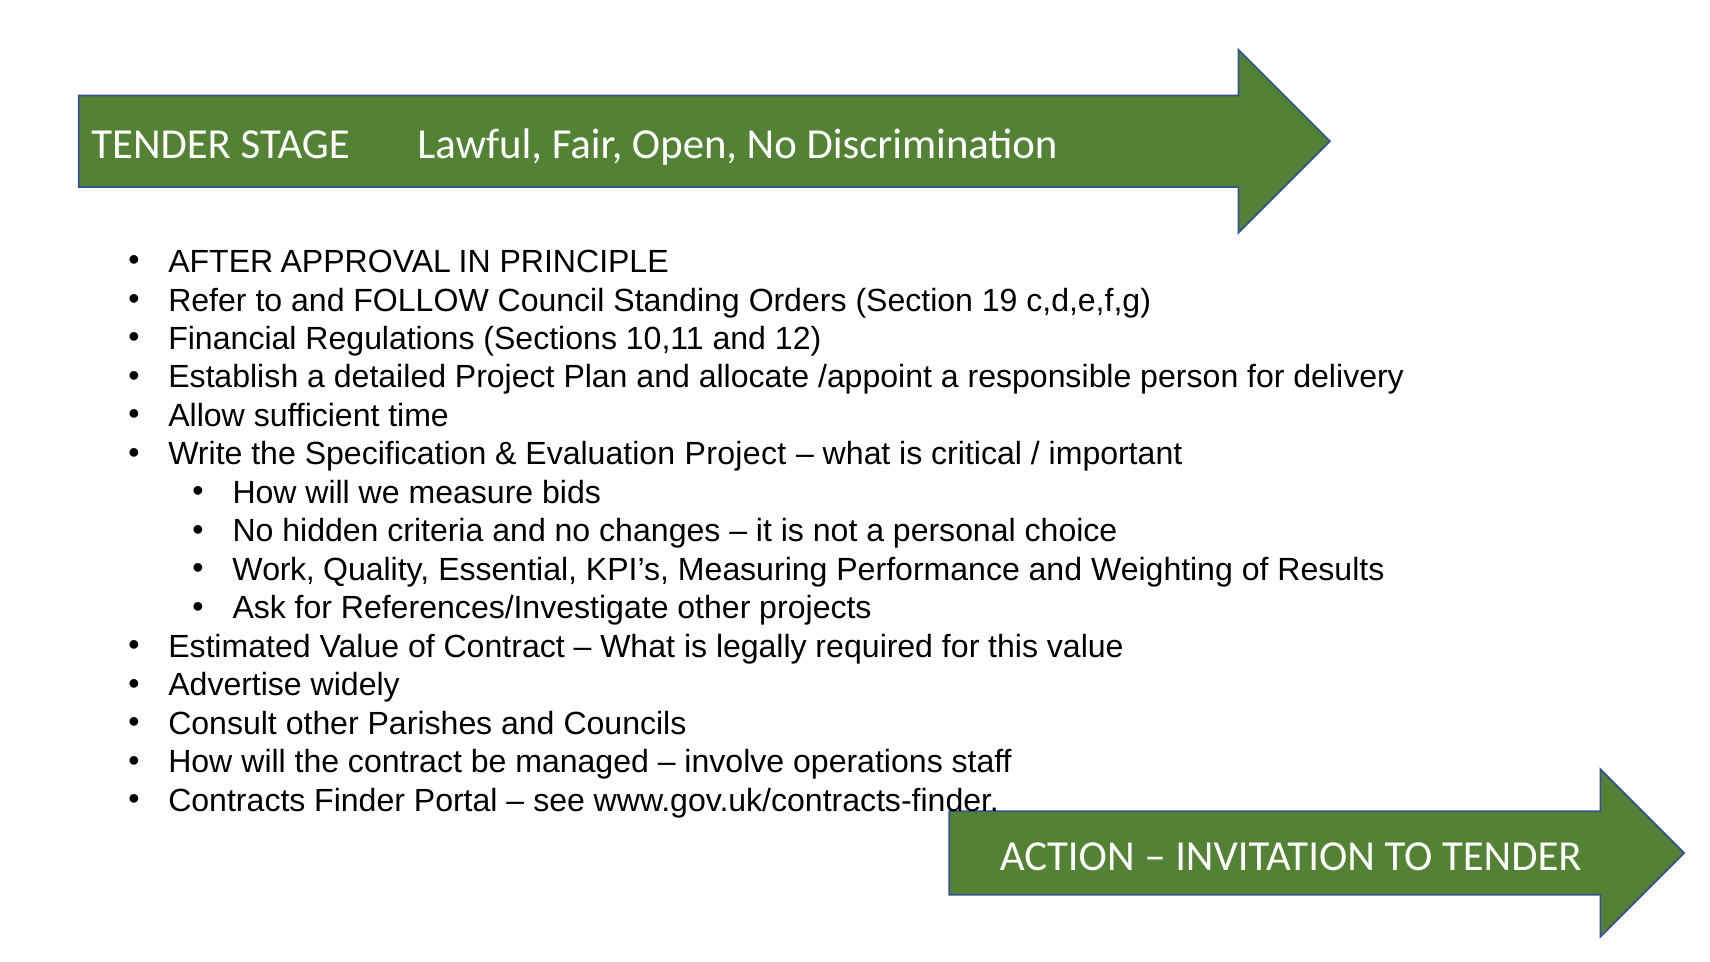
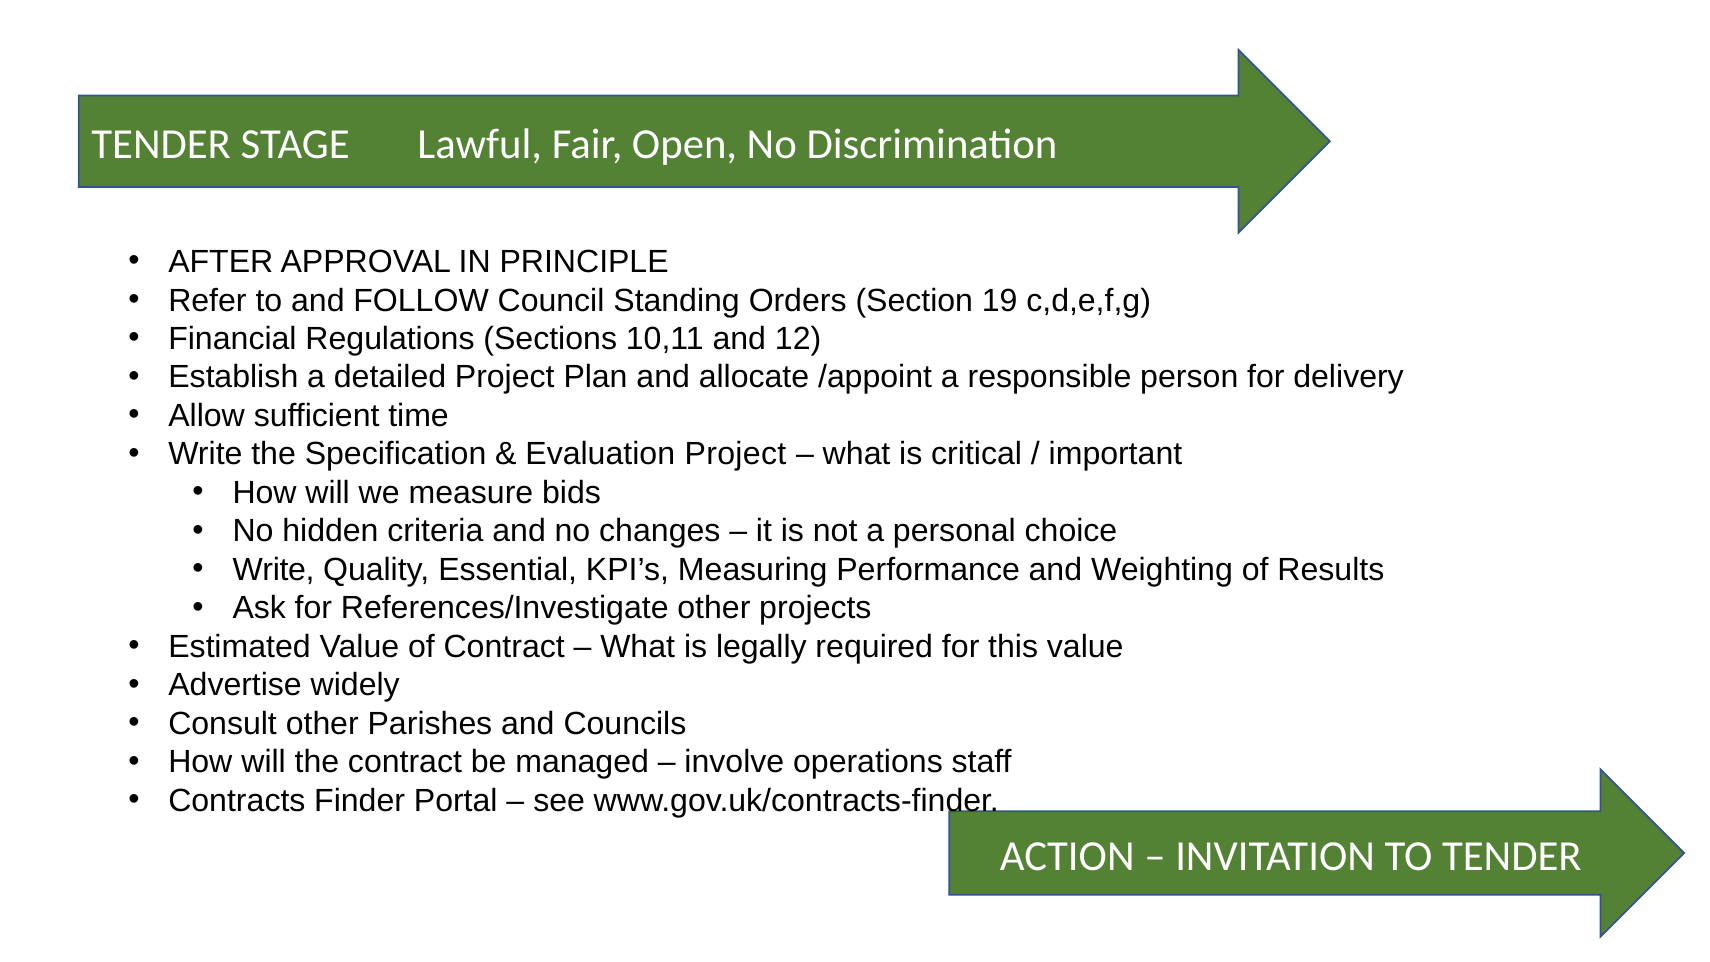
Work: Work -> Write (274, 570)
